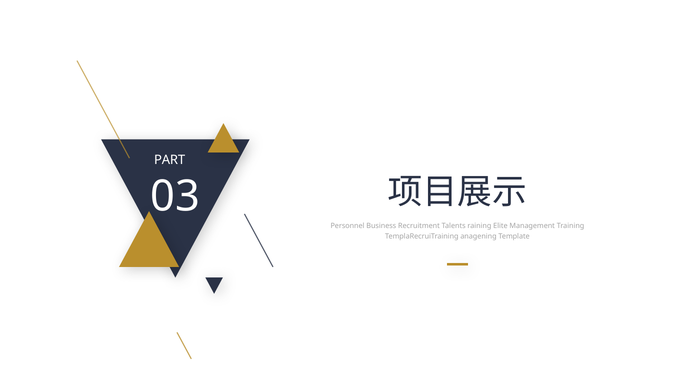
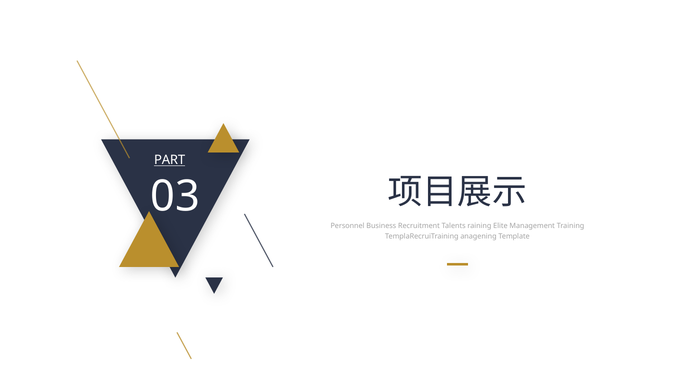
PART underline: none -> present (170, 160)
